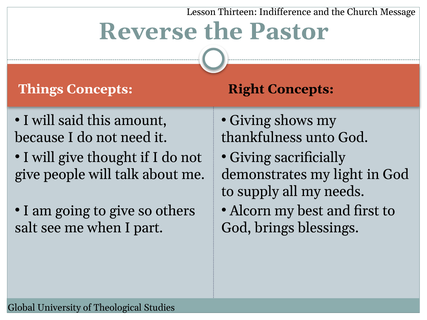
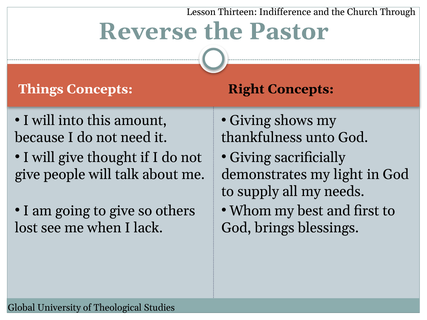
Message: Message -> Through (398, 12)
said: said -> into (71, 121)
Alcorn: Alcorn -> Whom (250, 211)
salt: salt -> lost (26, 228)
part: part -> lack (148, 228)
